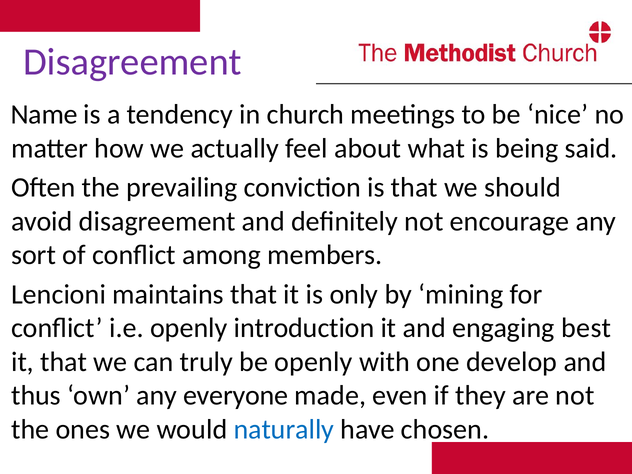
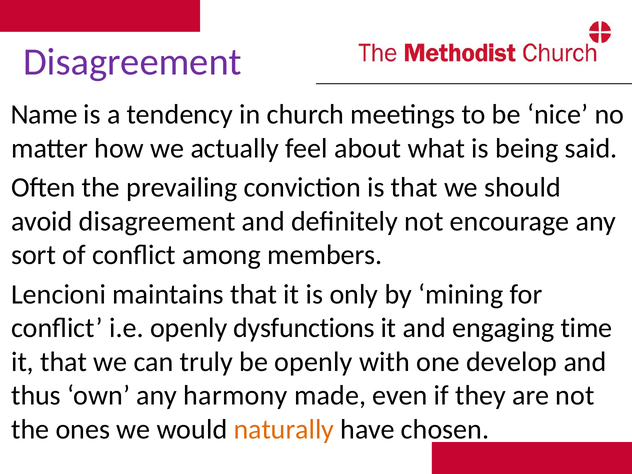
introduction: introduction -> dysfunctions (304, 328)
best: best -> time (586, 328)
everyone: everyone -> harmony (235, 396)
naturally colour: blue -> orange (284, 429)
